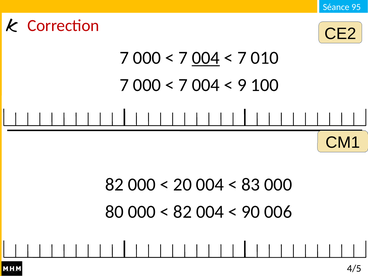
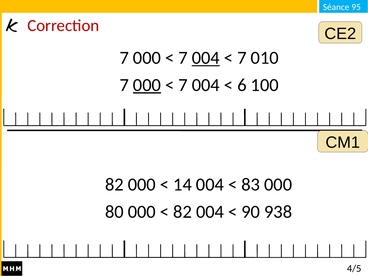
000 underline: none -> present (147, 85)
9: 9 -> 6 (242, 85)
20: 20 -> 14 (183, 185)
006: 006 -> 938 (278, 212)
